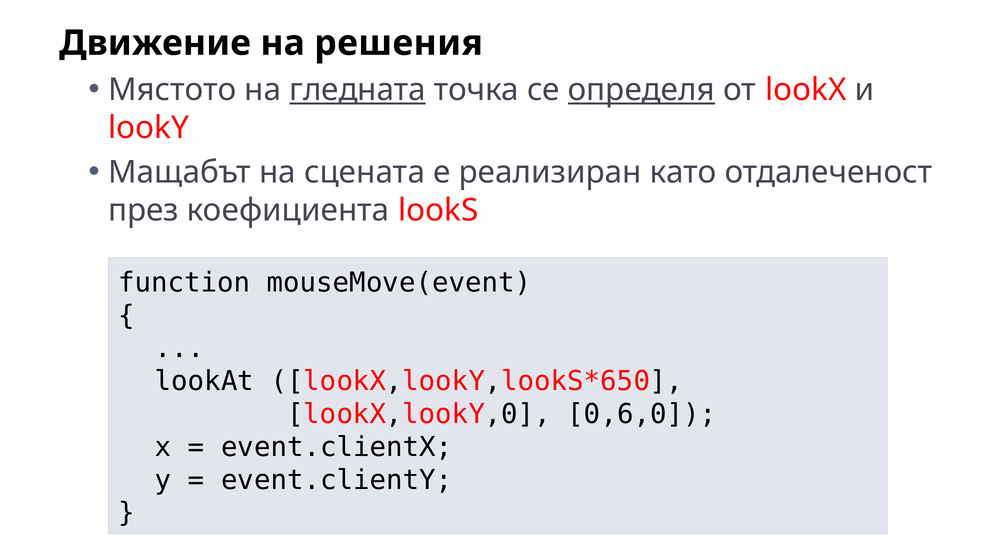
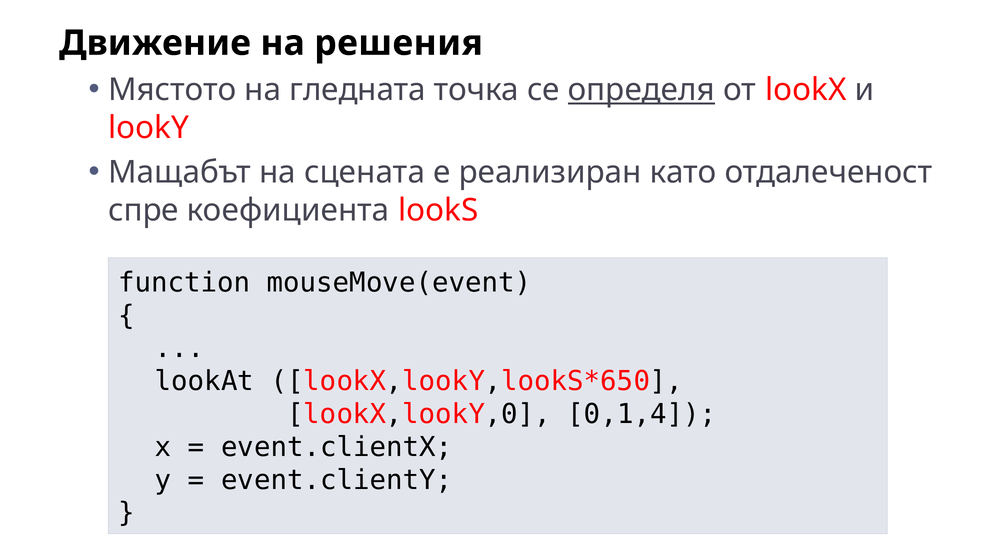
гледната underline: present -> none (358, 90)
през: през -> спре (144, 210)
0,6,0: 0,6,0 -> 0,1,4 (642, 414)
